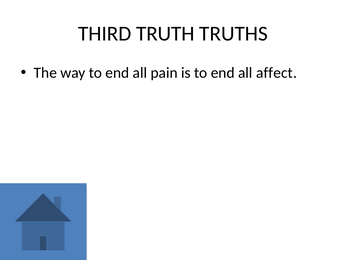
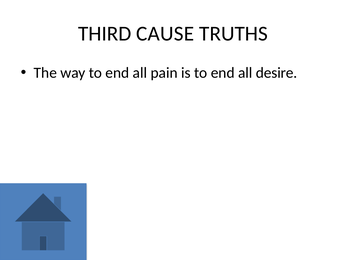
TRUTH: TRUTH -> CAUSE (165, 33)
affect: affect -> desire (277, 73)
